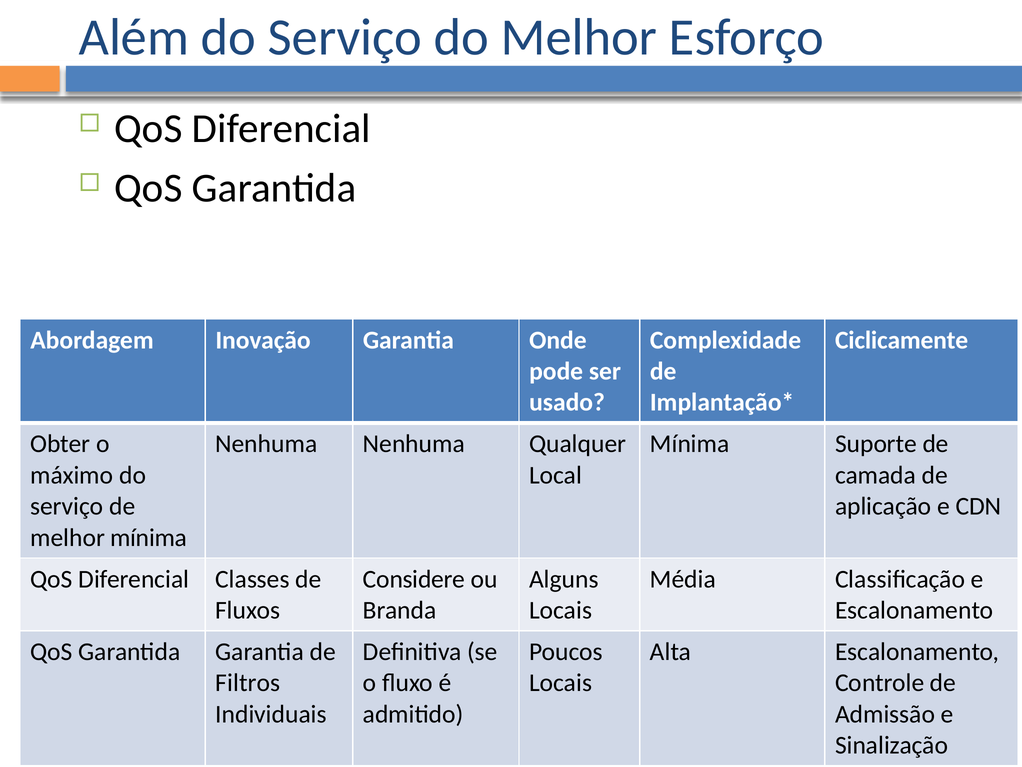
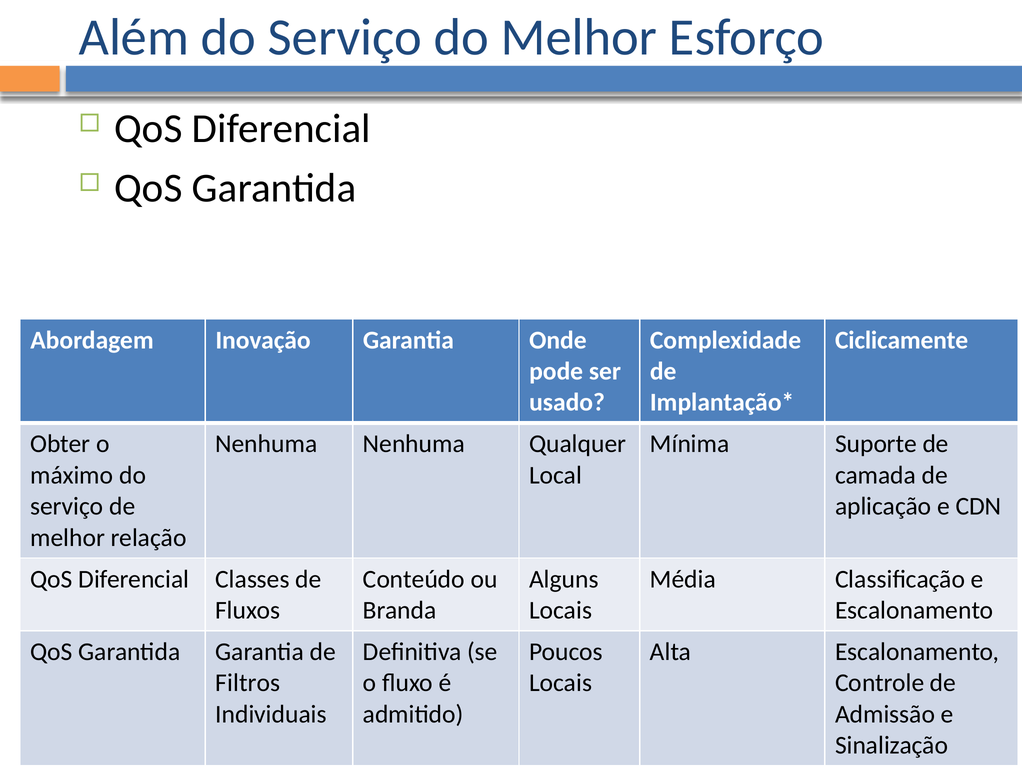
melhor mínima: mínima -> relação (149, 537)
Considere: Considere -> Conteúdo (414, 579)
